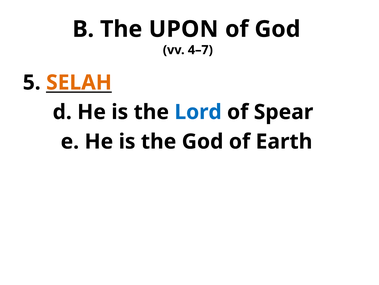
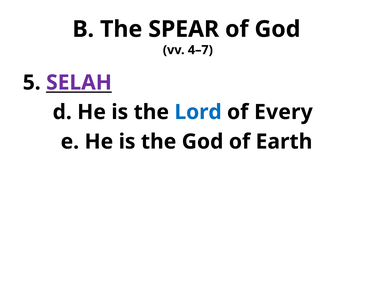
UPON: UPON -> SPEAR (184, 29)
SELAH colour: orange -> purple (79, 82)
Spear: Spear -> Every (283, 112)
